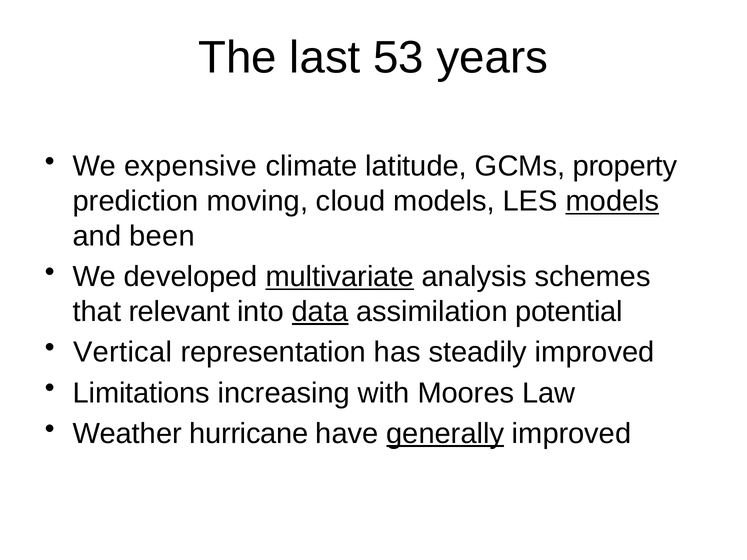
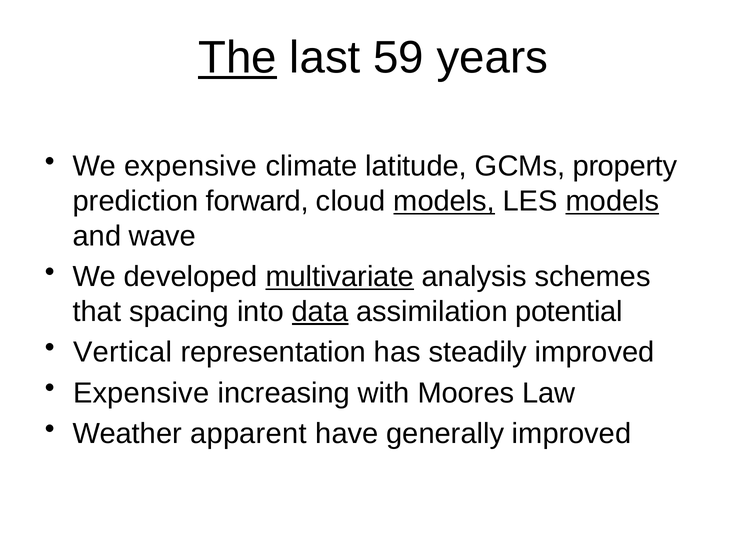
The underline: none -> present (238, 58)
53: 53 -> 59 (398, 58)
moving: moving -> forward (257, 201)
models underline: none -> present (444, 201)
been: been -> wave (162, 236)
relevant: relevant -> spacing (179, 312)
Limitations: Limitations -> Expensive (141, 393)
hurricane: hurricane -> apparent (248, 434)
generally underline: present -> none (445, 434)
